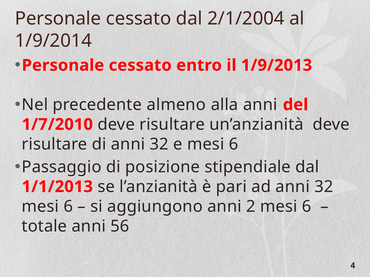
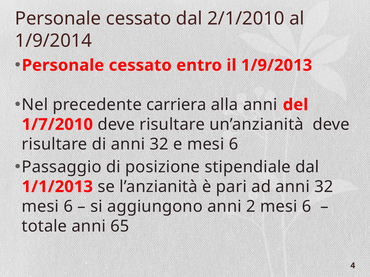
2/1/2004: 2/1/2004 -> 2/1/2010 (246, 19)
almeno: almeno -> carriera (176, 105)
56: 56 -> 65 (120, 227)
